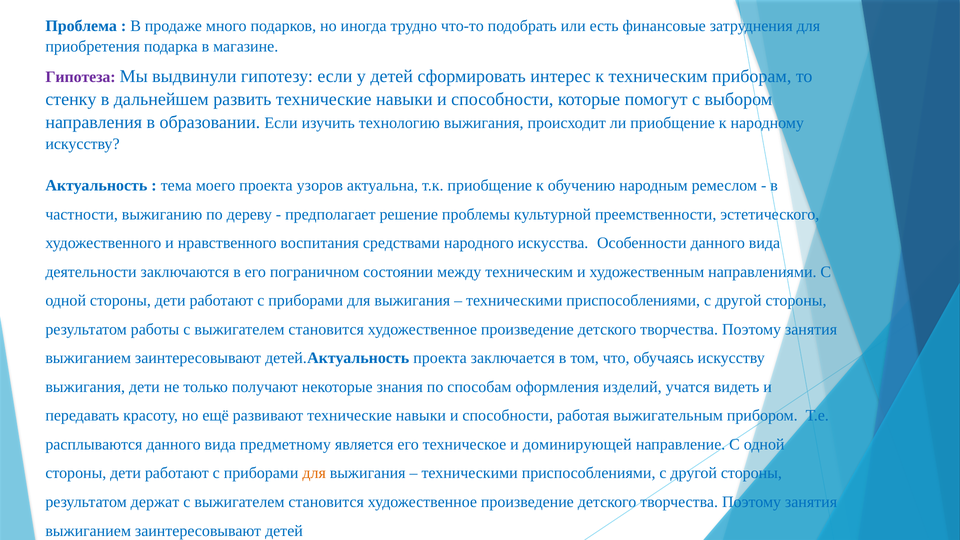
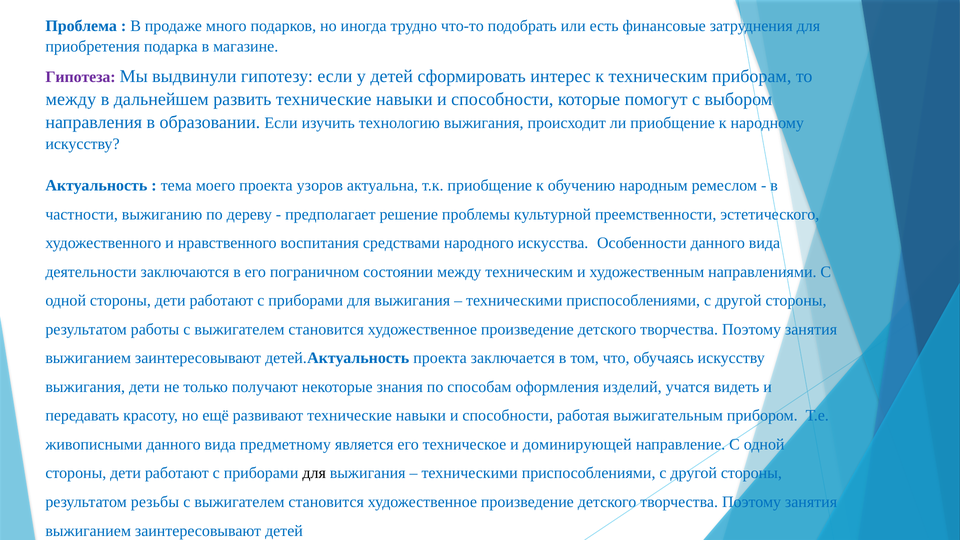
стенку: стенку -> между (71, 99)
расплываются: расплываются -> живописными (94, 444)
для colour: orange -> black (314, 473)
держат: держат -> резьбы (155, 502)
